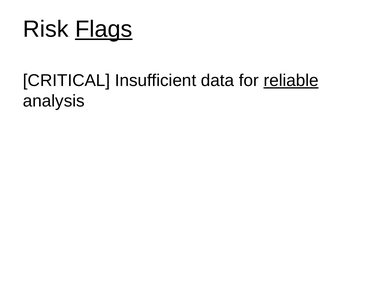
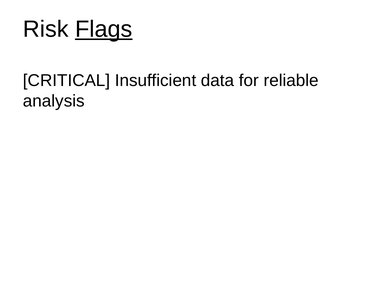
reliable underline: present -> none (291, 81)
